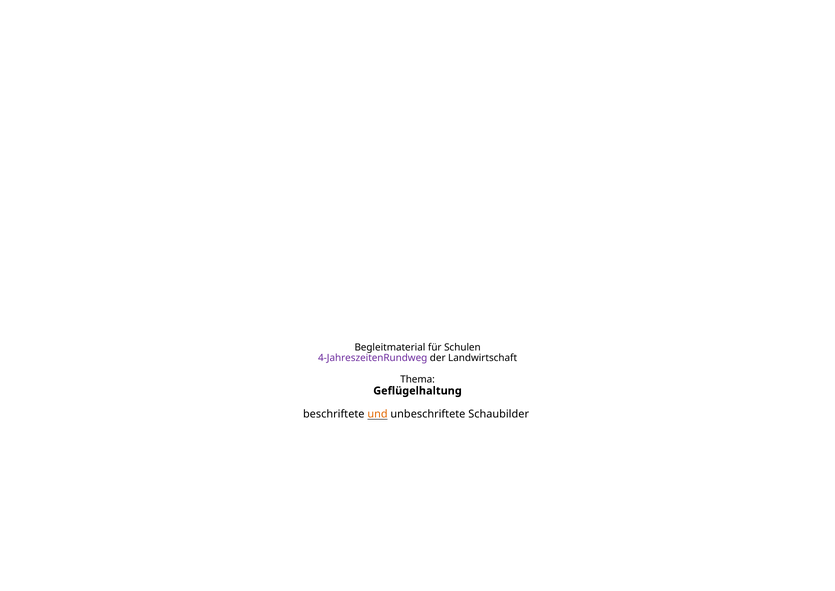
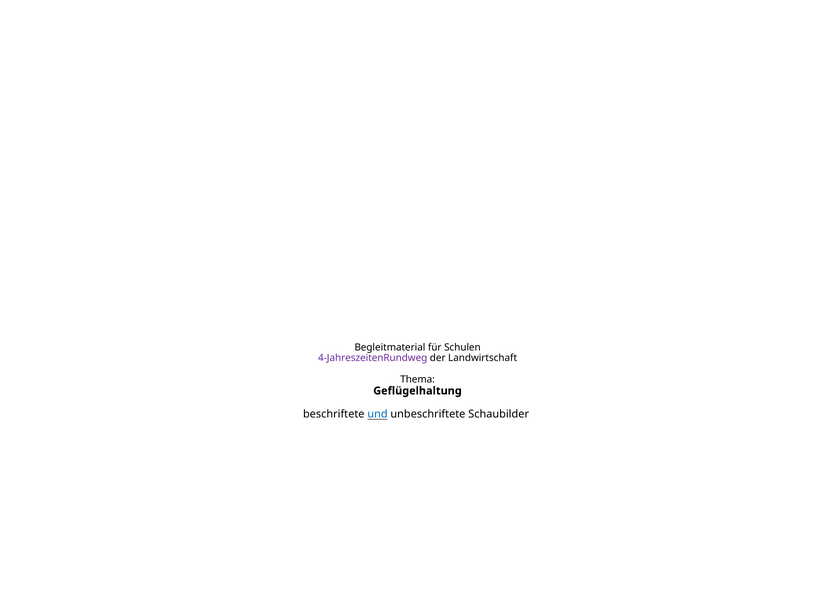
und colour: orange -> blue (378, 414)
